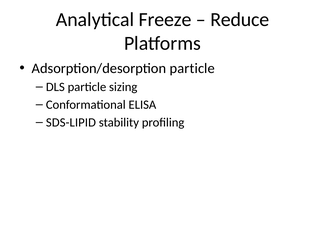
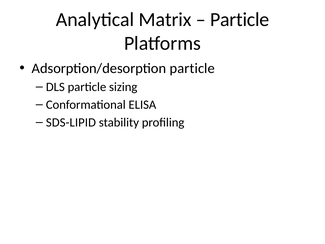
Freeze: Freeze -> Matrix (165, 20)
Reduce: Reduce -> Particle (240, 20)
